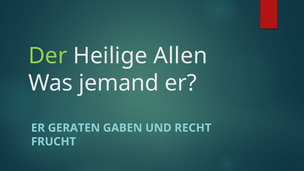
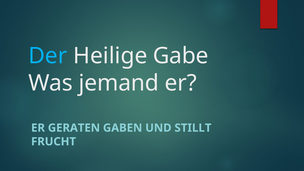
Der colour: light green -> light blue (48, 56)
Allen: Allen -> Gabe (181, 56)
RECHT: RECHT -> STILLT (193, 128)
